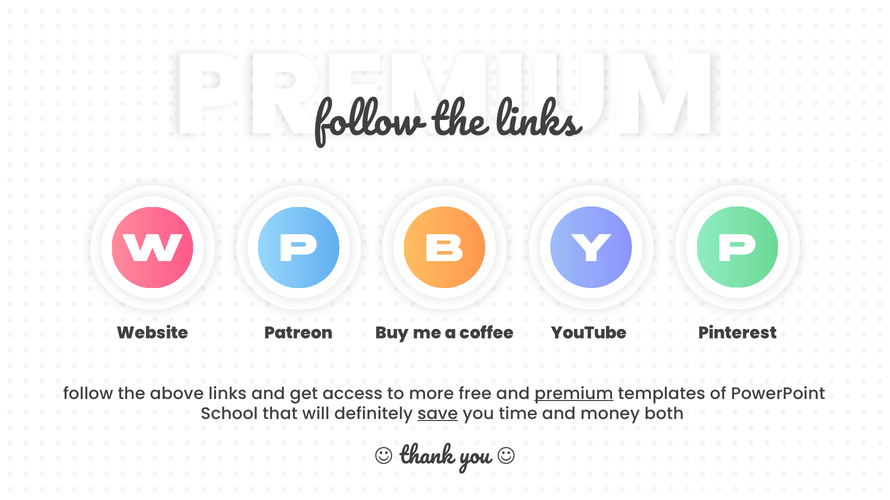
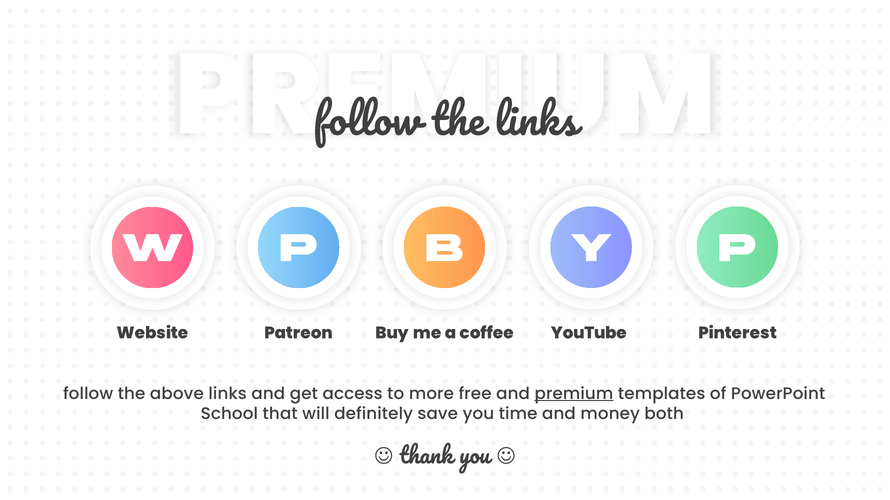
save underline: present -> none (438, 414)
